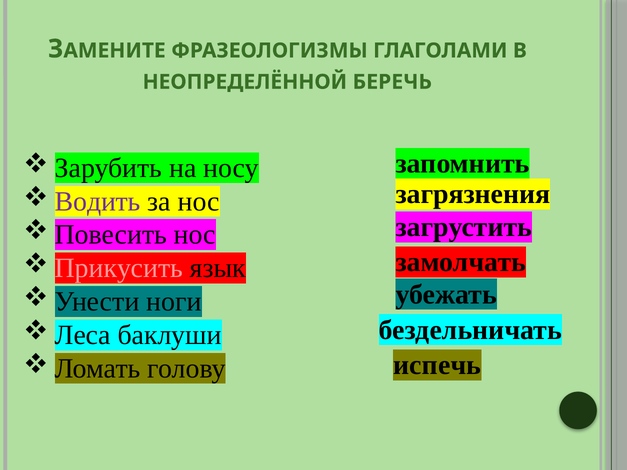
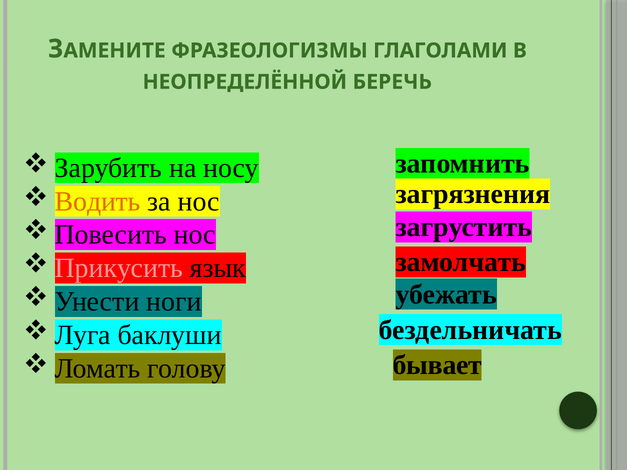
Водить colour: purple -> orange (98, 201)
Леса: Леса -> Луга (83, 335)
испечь: испечь -> бывает (437, 365)
